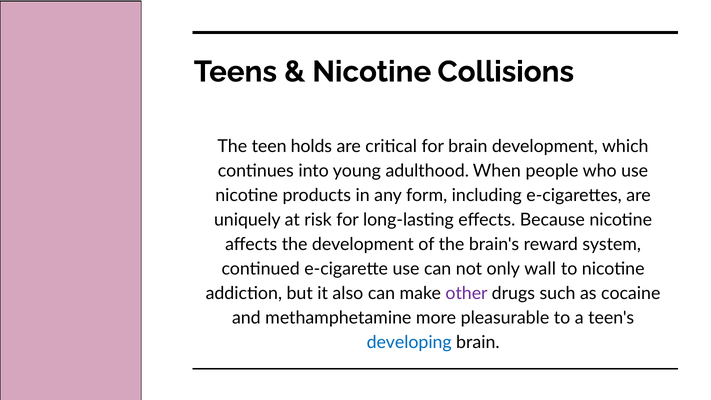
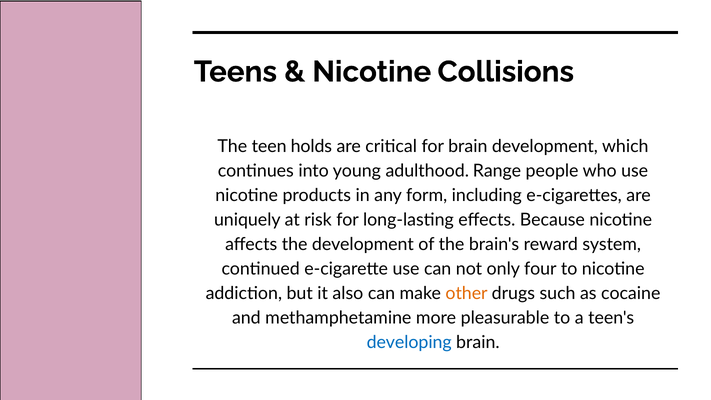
When: When -> Range (497, 171)
wall: wall -> four (540, 269)
other colour: purple -> orange (467, 293)
